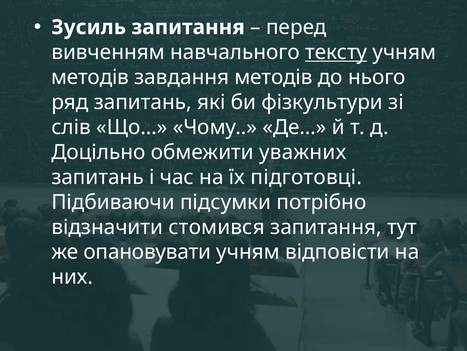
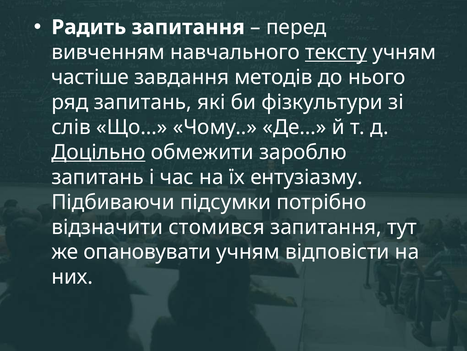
Зусиль: Зусиль -> Радить (89, 27)
методів: методів -> частіше (90, 77)
Доцільно underline: none -> present (98, 152)
уважних: уважних -> зароблю (303, 152)
підготовці: підготовці -> ентузіазму (306, 177)
